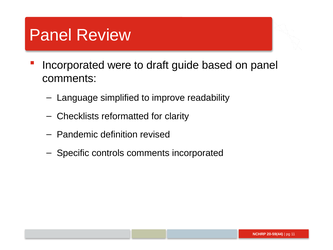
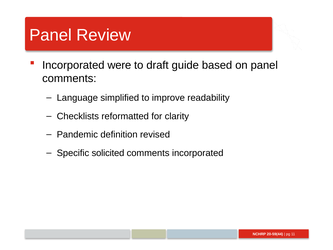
controls: controls -> solicited (108, 153)
